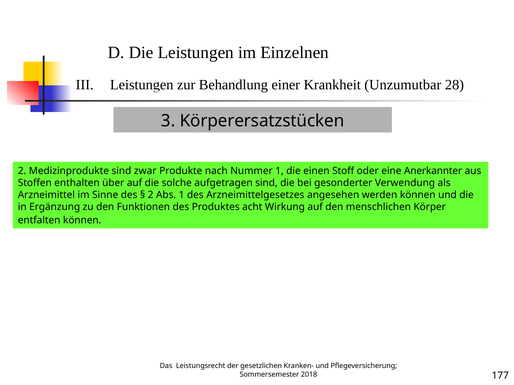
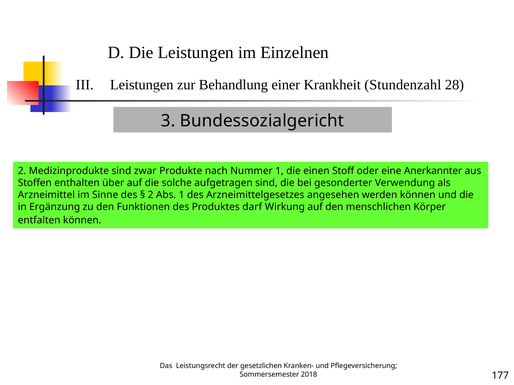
Unzumutbar: Unzumutbar -> Stundenzahl (403, 85)
Körperersatzstücken: Körperersatzstücken -> Bundessozialgericht (262, 121)
acht: acht -> darf (252, 207)
